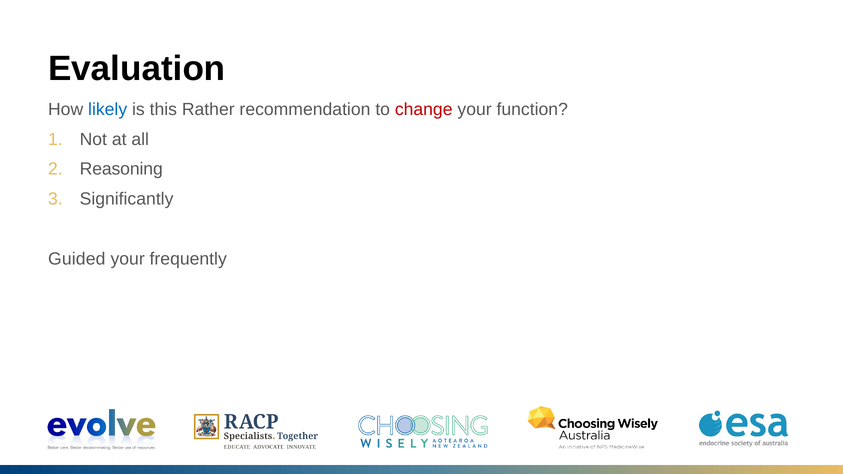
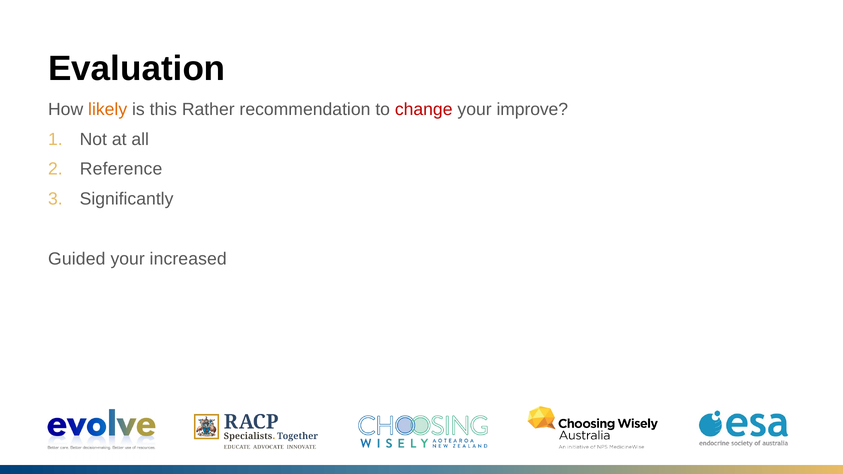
likely colour: blue -> orange (108, 109)
function: function -> improve (532, 109)
Reasoning: Reasoning -> Reference (121, 169)
frequently: frequently -> increased (188, 259)
